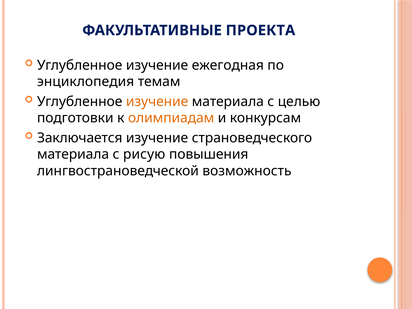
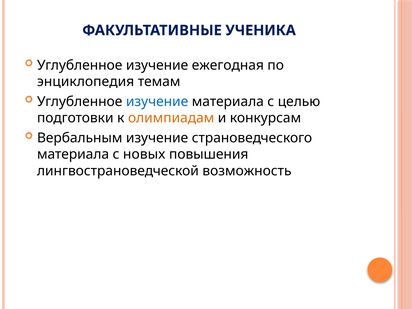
ПРОЕКТА: ПРОЕКТА -> УЧЕНИКА (261, 30)
изучение colour: orange -> blue (157, 102)
Заключается: Заключается -> Вербальным (80, 138)
рисую: рисую -> новых (144, 154)
